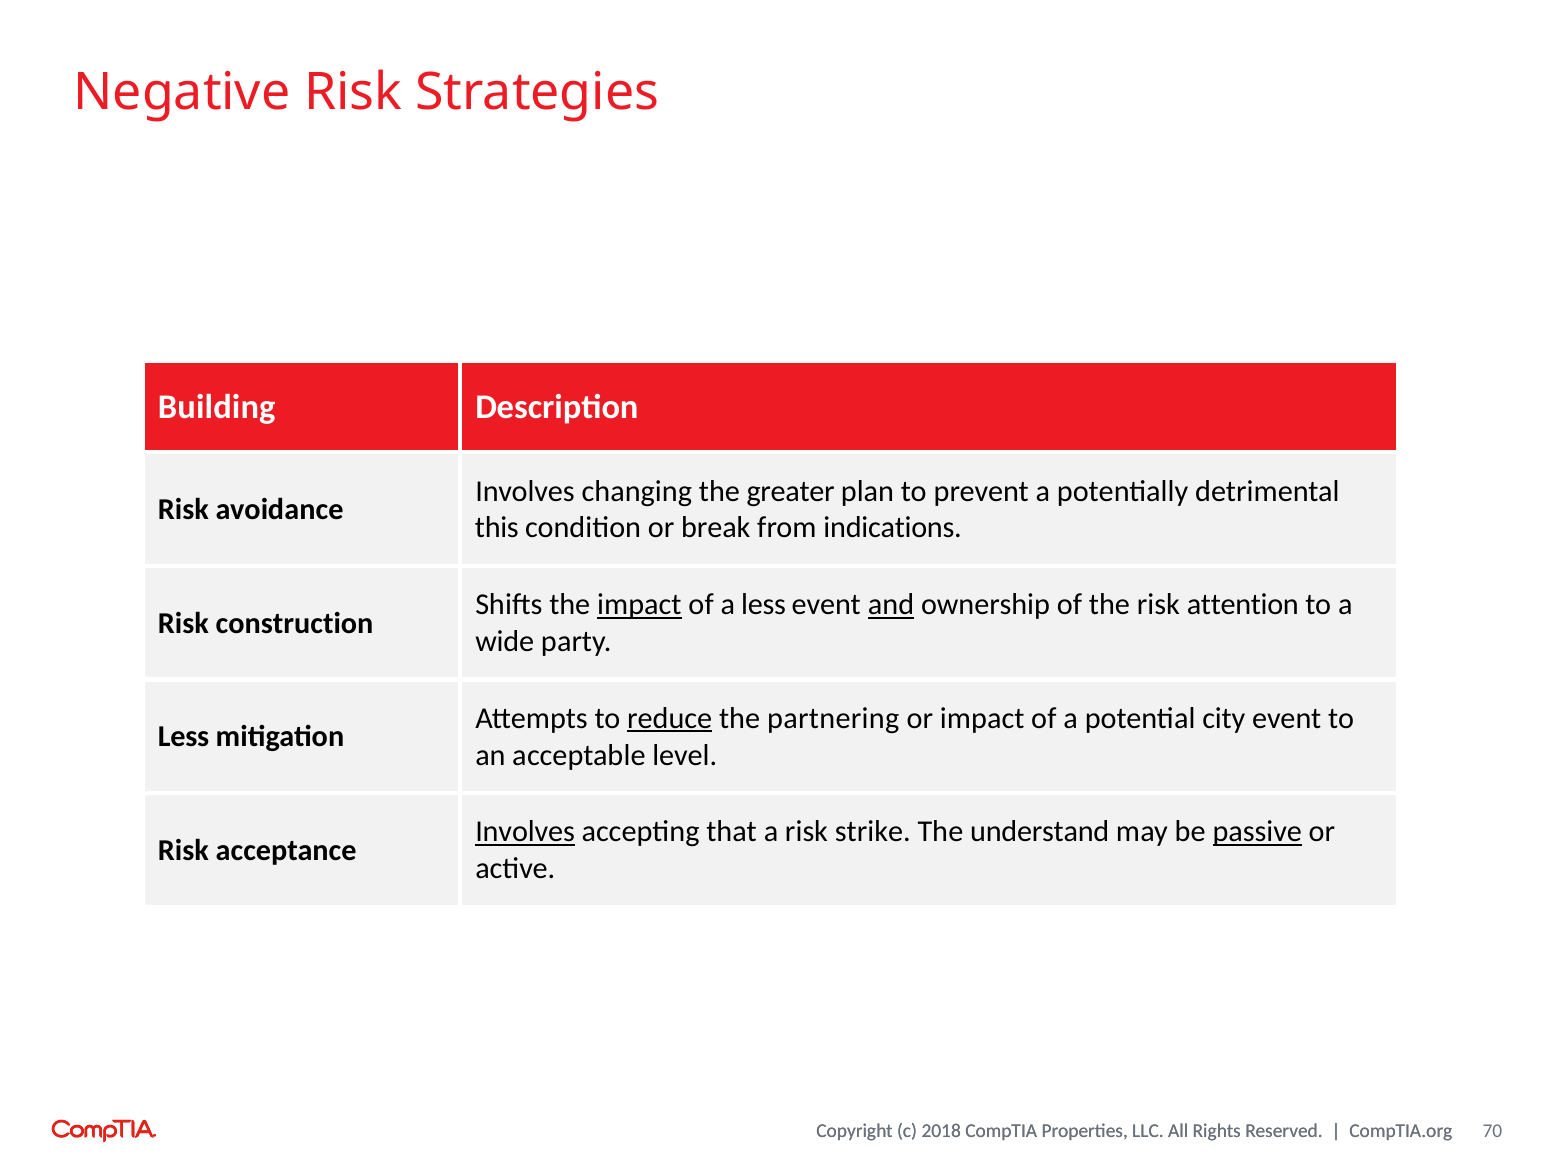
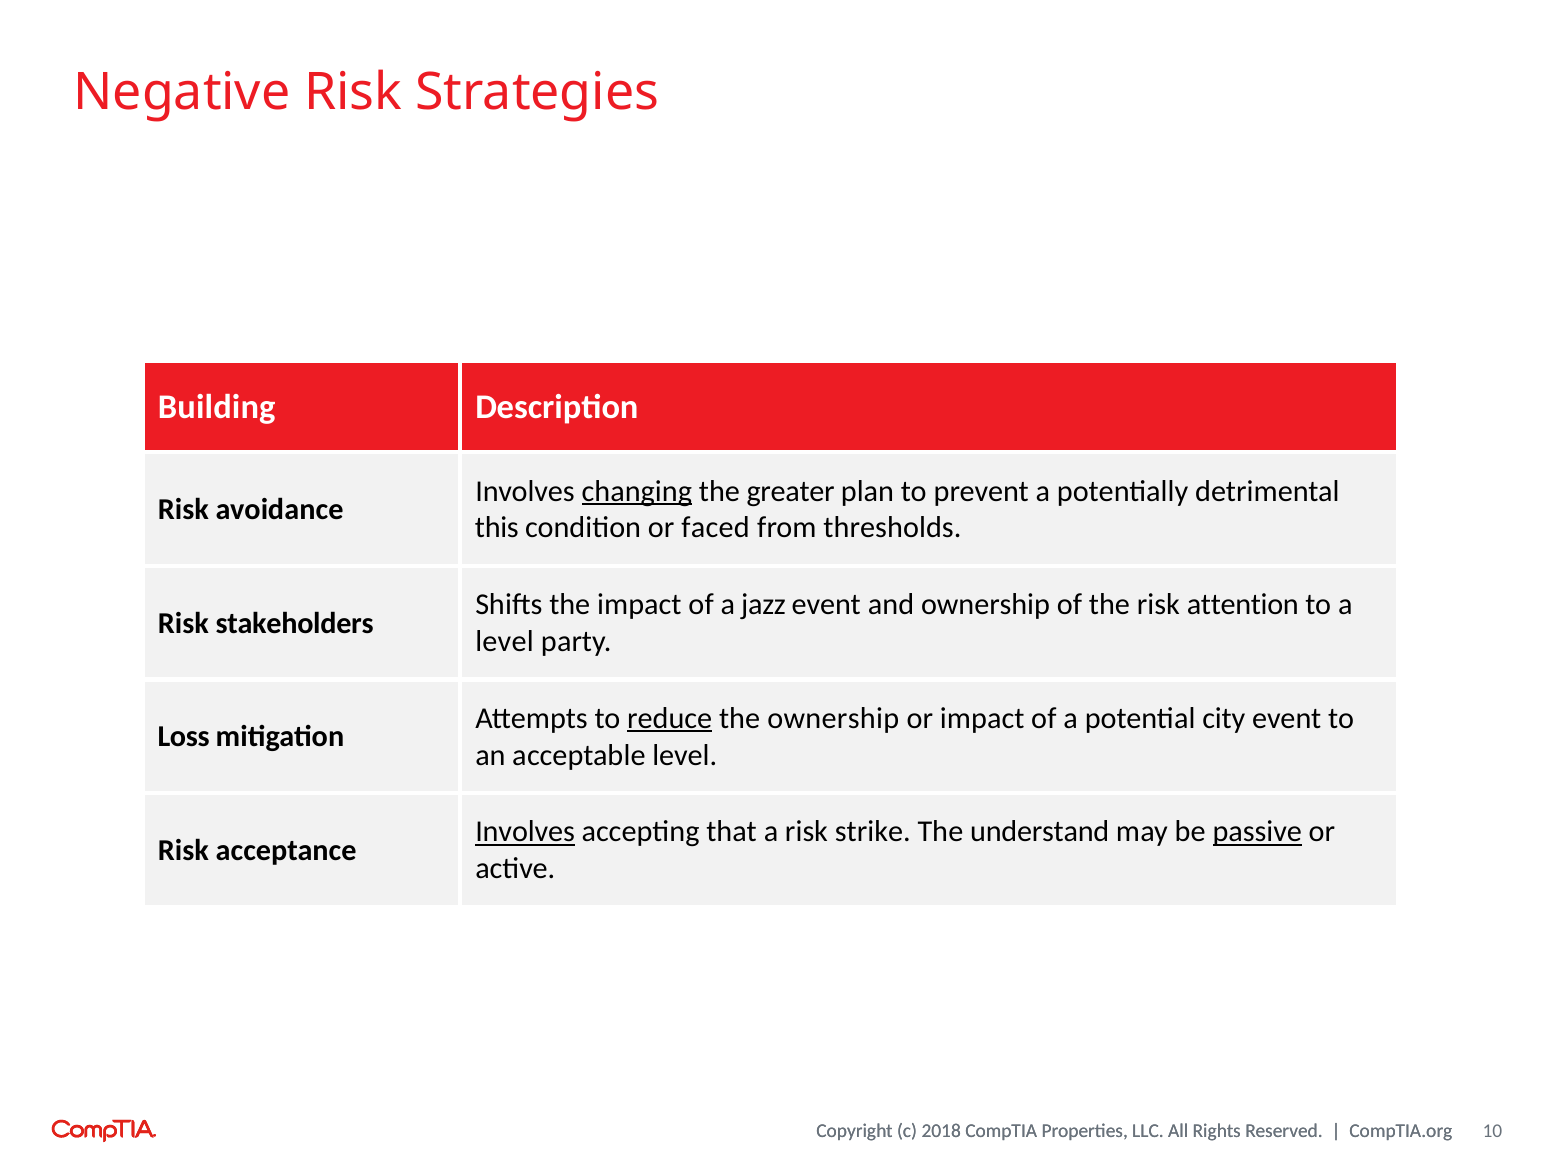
changing underline: none -> present (637, 491)
break: break -> faced (716, 528)
indications: indications -> thresholds (892, 528)
impact underline: present -> none (639, 605)
a less: less -> jazz (764, 605)
and underline: present -> none (891, 605)
construction: construction -> stakeholders (295, 623)
wide: wide -> level (505, 641)
the partnering: partnering -> ownership (833, 718)
Less: Less -> Loss (184, 736)
70: 70 -> 10 (1492, 1130)
